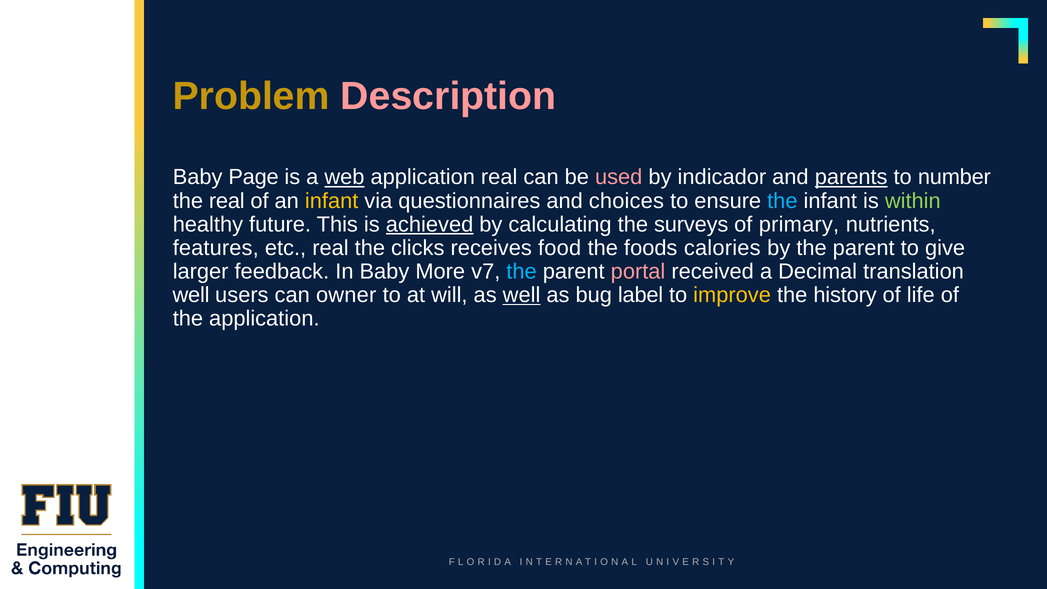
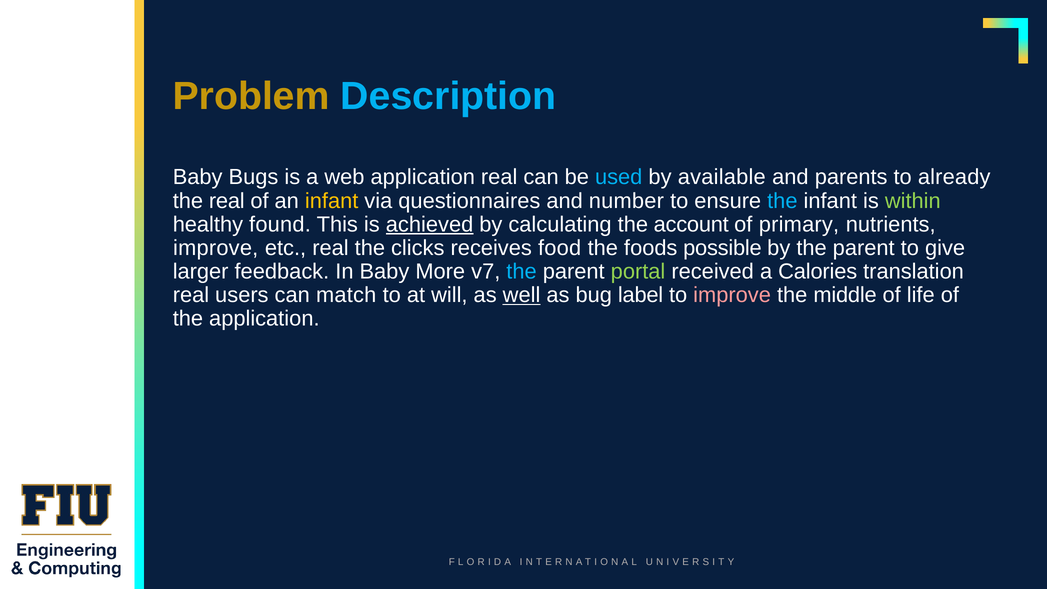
Description colour: pink -> light blue (448, 96)
Page: Page -> Bugs (253, 177)
web underline: present -> none (344, 177)
used colour: pink -> light blue (619, 177)
indicador: indicador -> available (722, 177)
parents underline: present -> none (851, 177)
number: number -> already (954, 177)
choices: choices -> number (626, 201)
future: future -> found (280, 224)
surveys: surveys -> account (691, 224)
features: features -> improve (216, 248)
calories: calories -> possible (722, 248)
portal colour: pink -> light green (638, 272)
Decimal: Decimal -> Calories (818, 272)
well: well -> real (191, 295)
owner: owner -> match (346, 295)
improve colour: yellow -> pink (732, 295)
history: history -> middle (845, 295)
